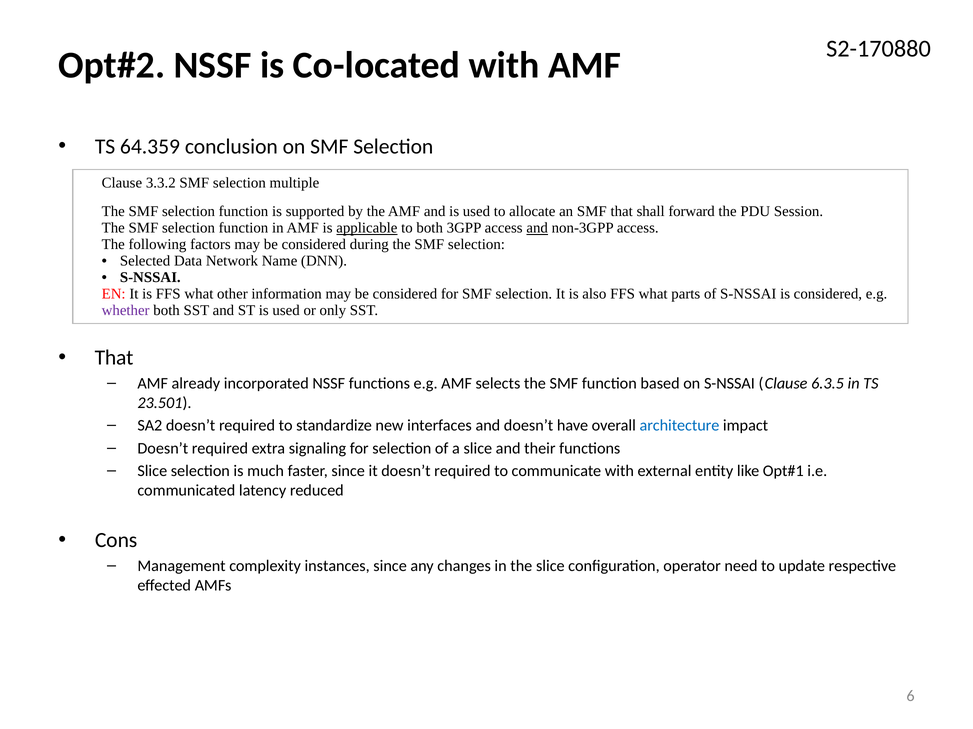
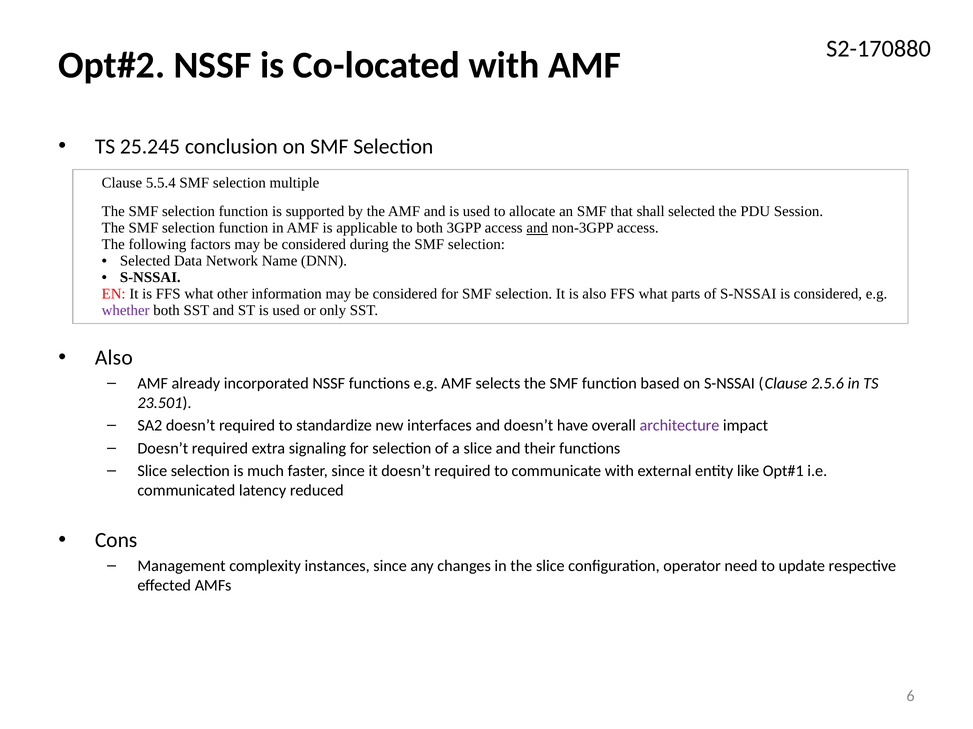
64.359: 64.359 -> 25.245 (150, 147)
3.3.2: 3.3.2 -> 5.5.4 (161, 183)
shall forward: forward -> selected (692, 212)
applicable underline: present -> none (367, 228)
That: That -> Also (114, 358)
6.3.5: 6.3.5 -> 2.5.6 (828, 384)
architecture colour: blue -> purple (679, 426)
